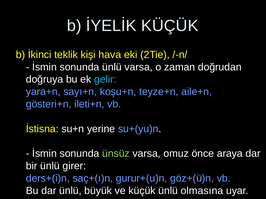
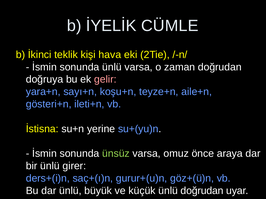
İYELİK KÜÇÜK: KÜÇÜK -> CÜMLE (170, 26)
gelir colour: light blue -> pink (105, 80)
ünlü olmasına: olmasına -> doğrudan (202, 191)
